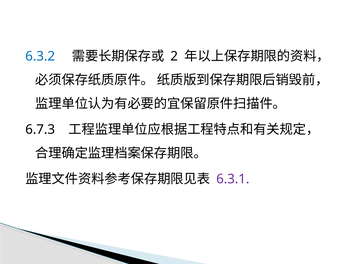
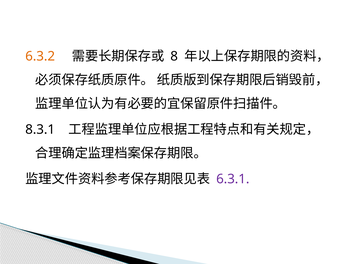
6.3.2 colour: blue -> orange (40, 56)
2: 2 -> 8 (174, 56)
6.7.3: 6.7.3 -> 8.3.1 (40, 130)
